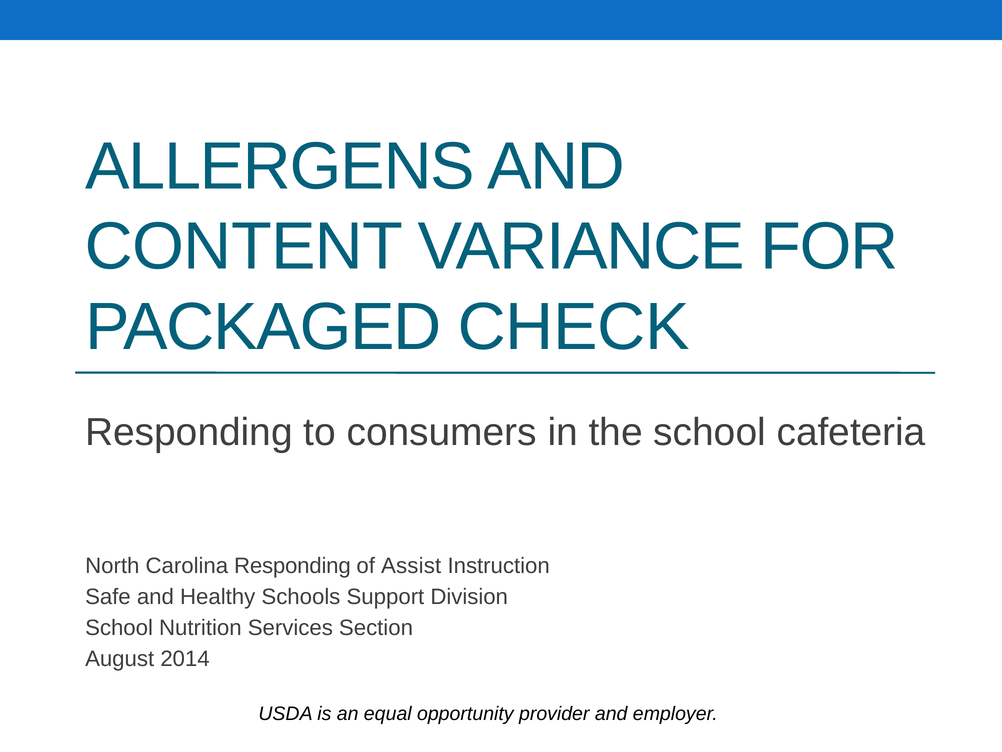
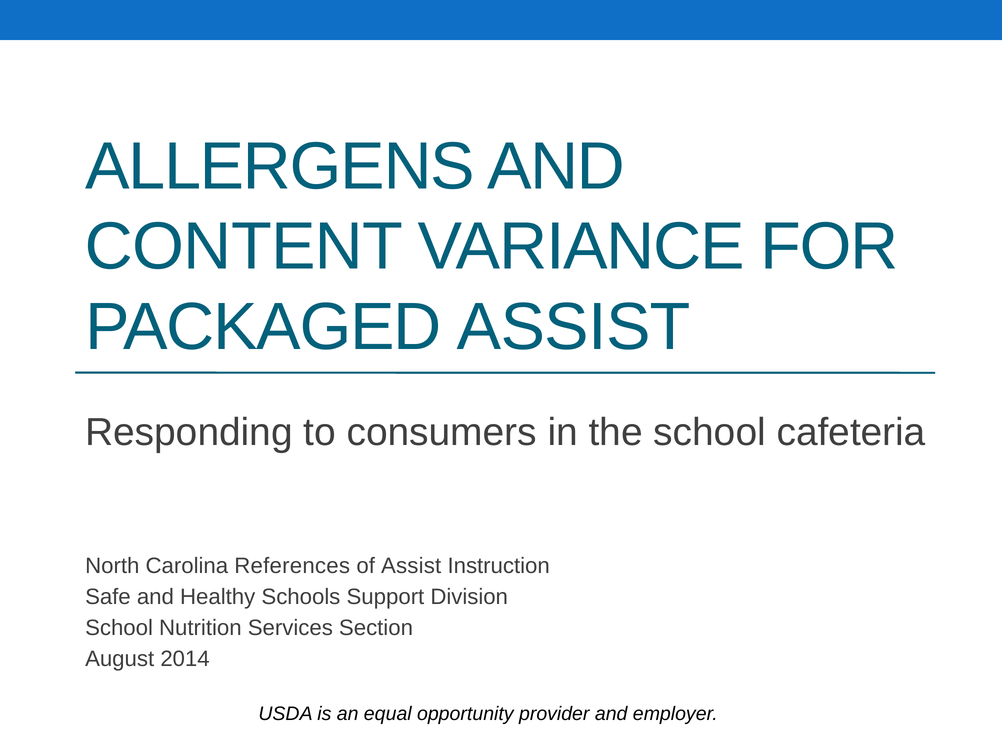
PACKAGED CHECK: CHECK -> ASSIST (574, 327)
Carolina Responding: Responding -> References (292, 565)
